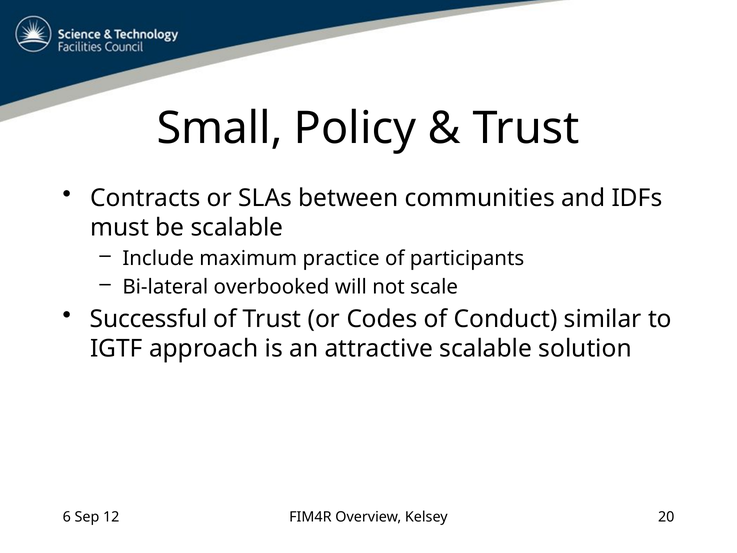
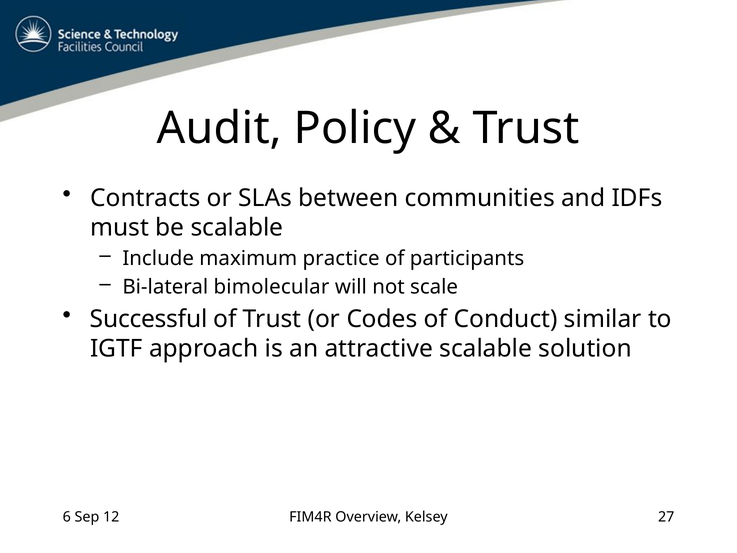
Small: Small -> Audit (219, 128)
overbooked: overbooked -> bimolecular (271, 287)
20: 20 -> 27 (666, 517)
